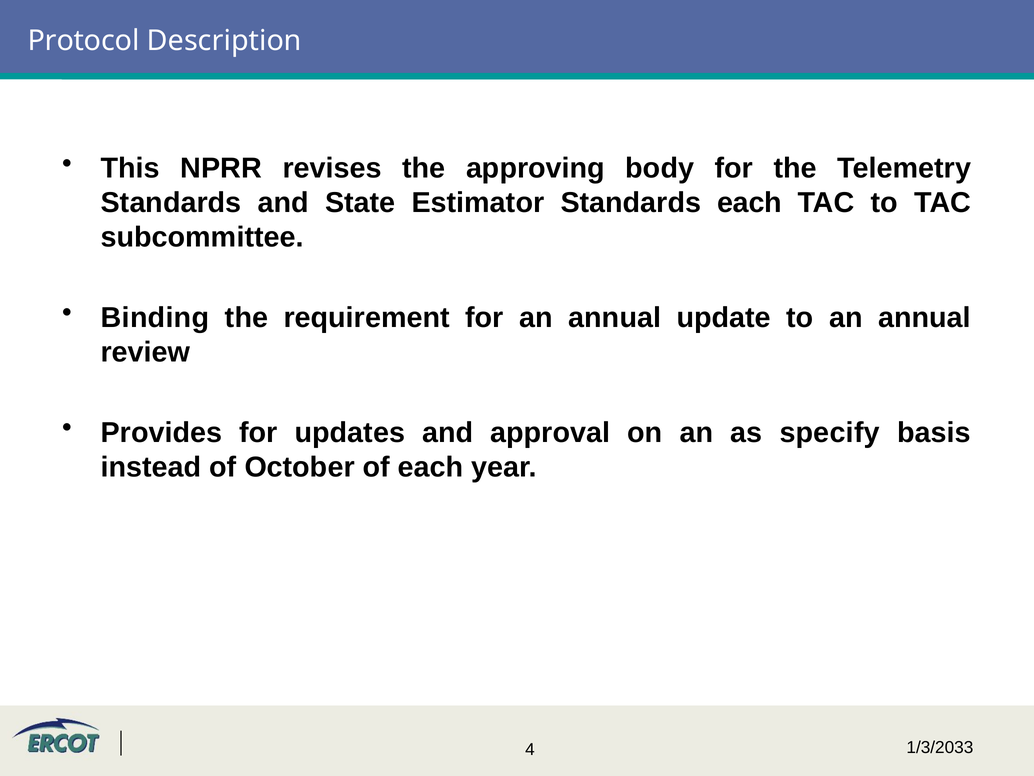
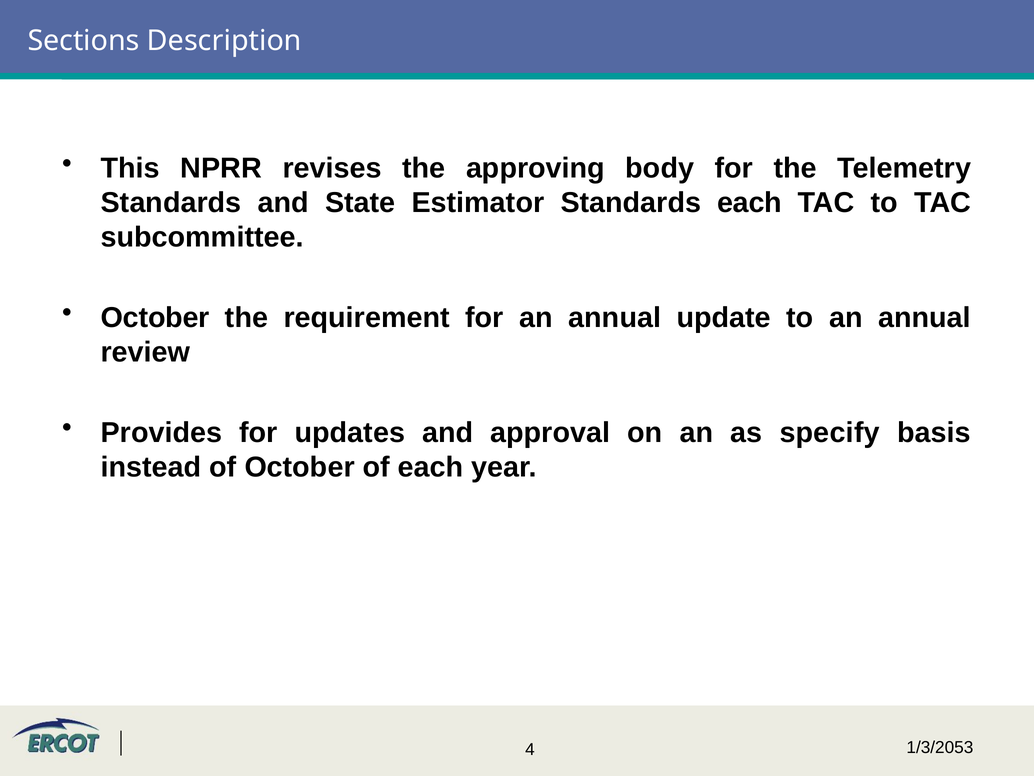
Protocol: Protocol -> Sections (84, 41)
Binding: Binding -> October (155, 317)
1/3/2033: 1/3/2033 -> 1/3/2053 (940, 747)
